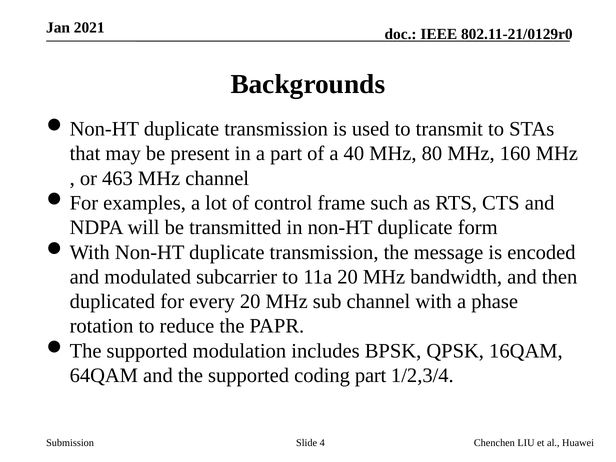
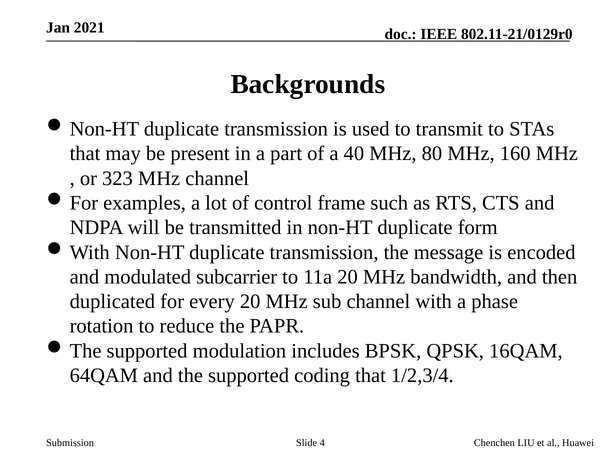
463: 463 -> 323 (117, 178)
coding part: part -> that (370, 375)
